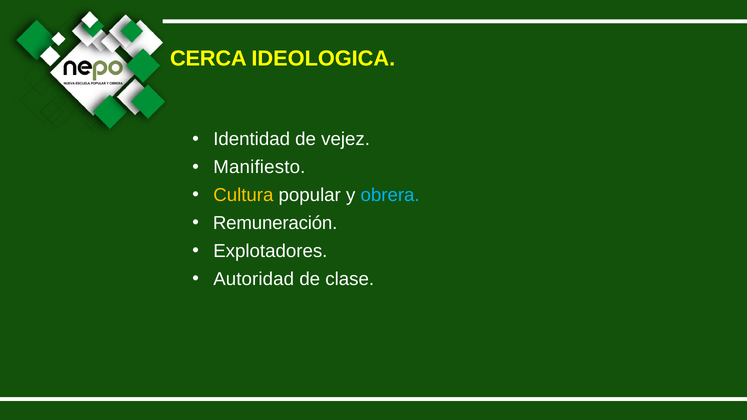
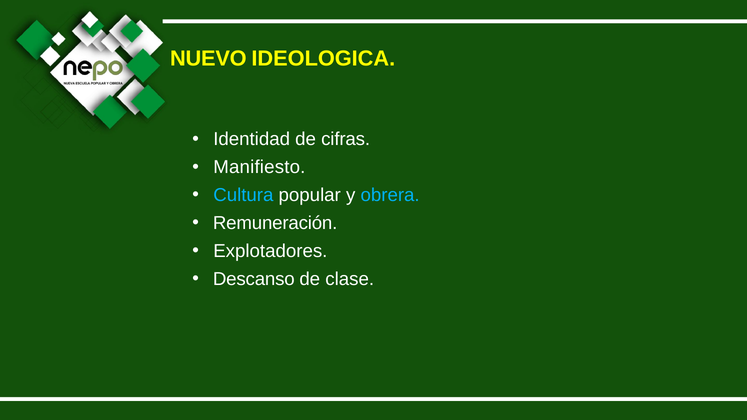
CERCA: CERCA -> NUEVO (208, 59)
vejez: vejez -> cifras (346, 139)
Cultura colour: yellow -> light blue (243, 195)
Autoridad: Autoridad -> Descanso (254, 279)
